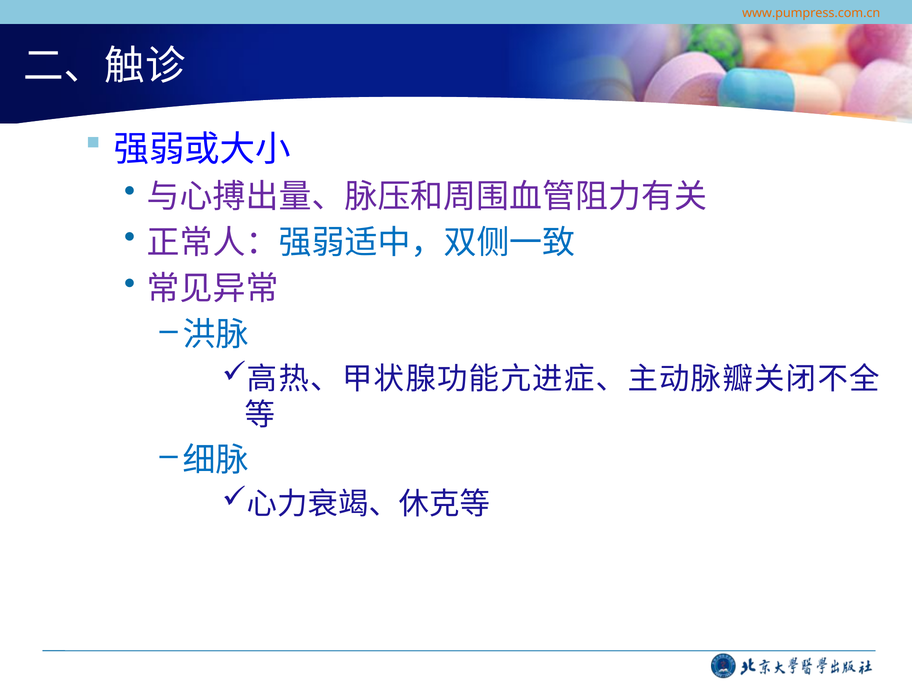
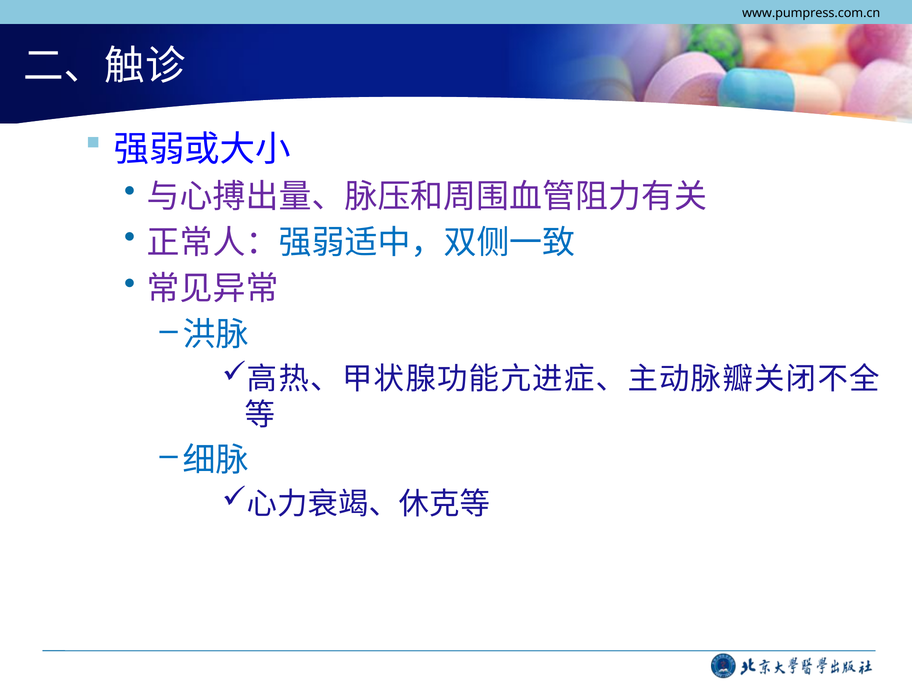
www.pumpress.com.cn colour: orange -> black (811, 13)
